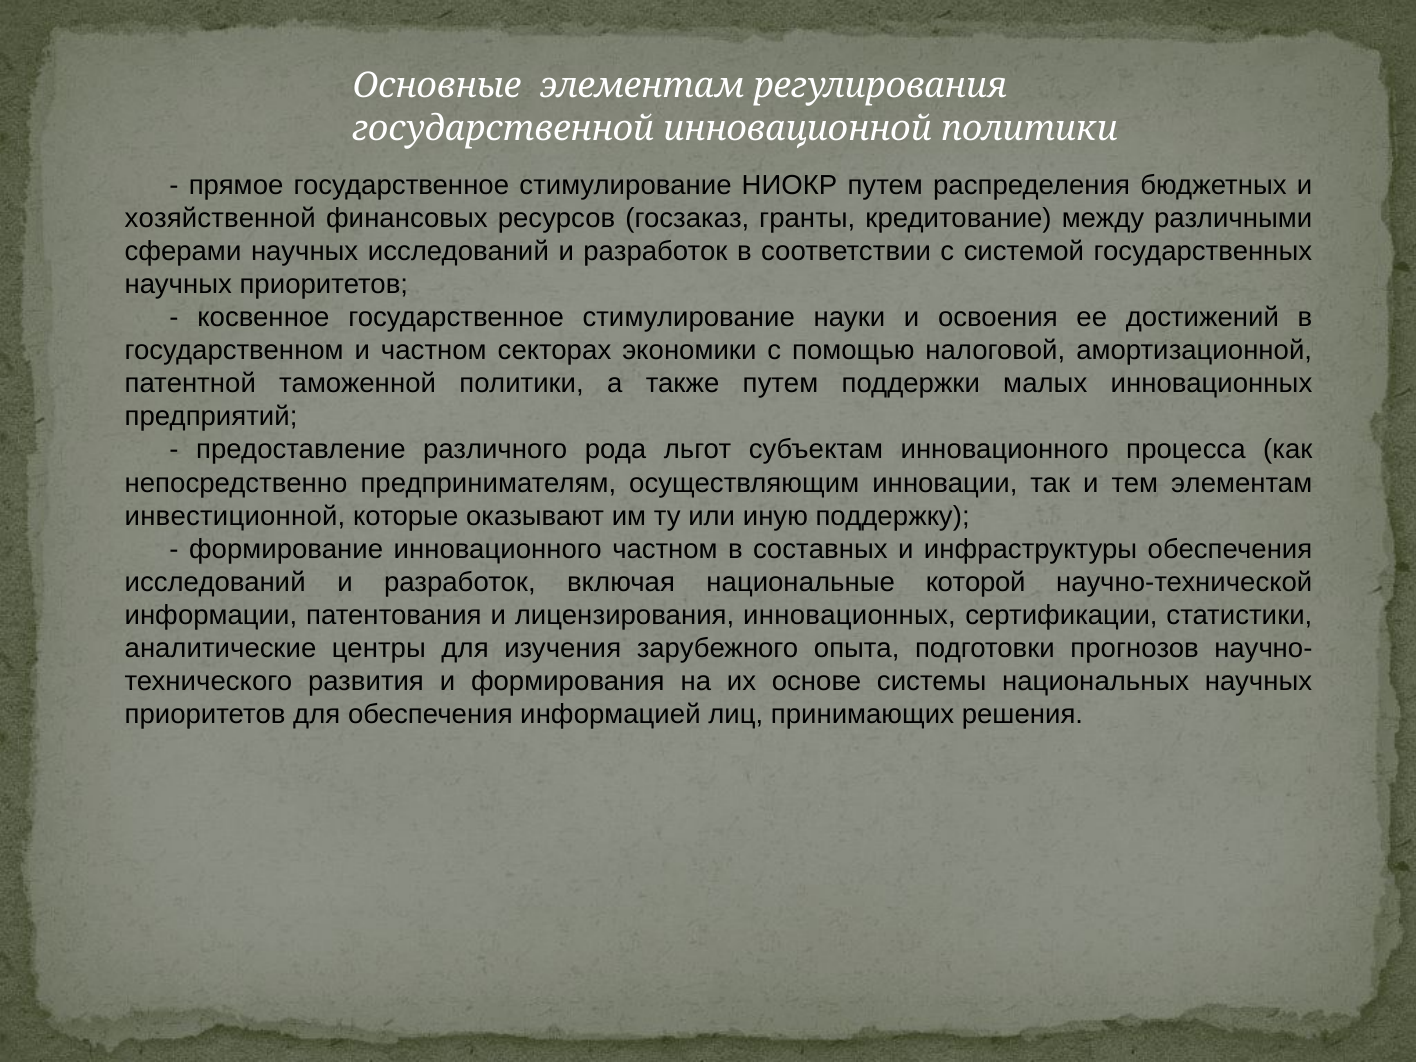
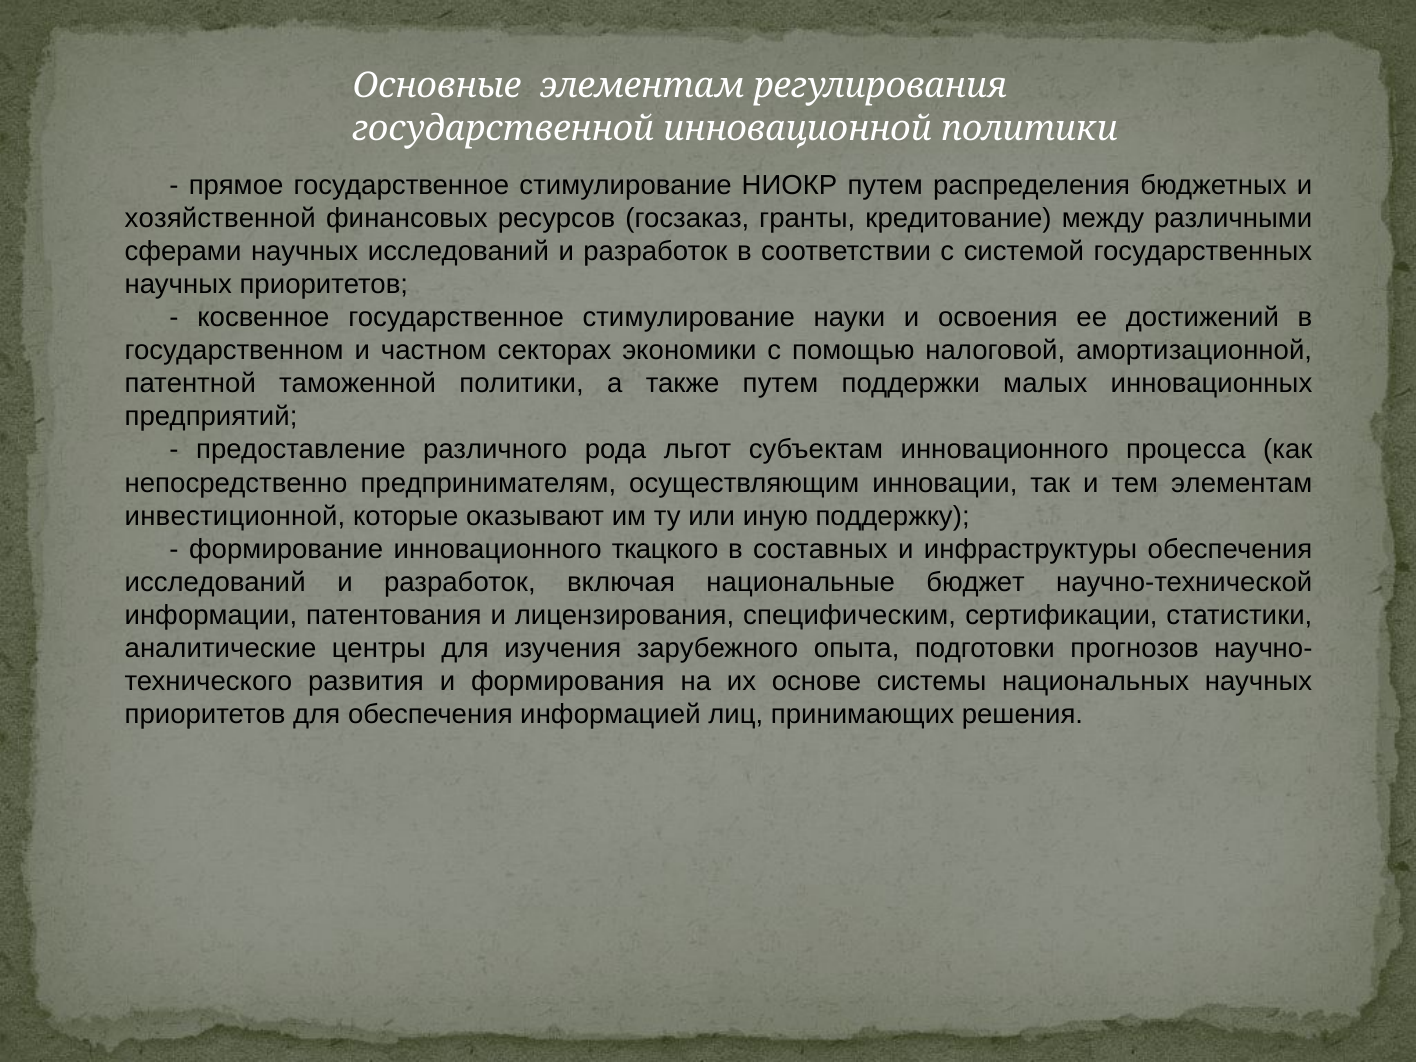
инновационного частном: частном -> ткацкого (665, 549)
которой: которой -> бюджет (976, 582)
лицензирования инновационных: инновационных -> специфическим (850, 615)
